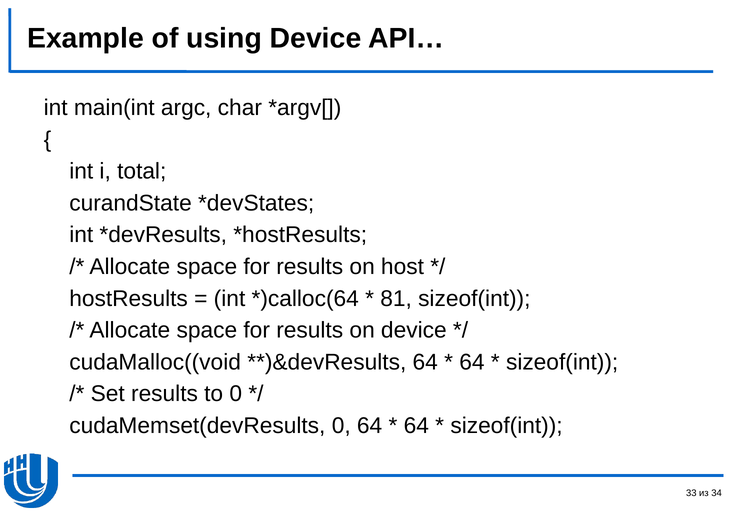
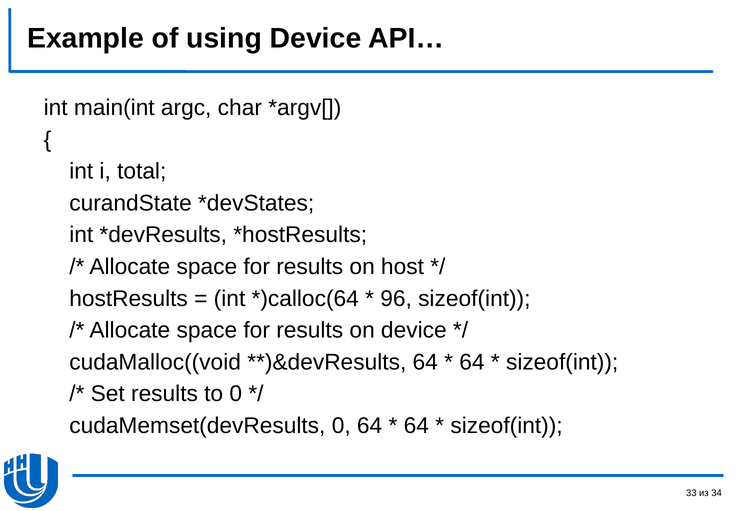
81: 81 -> 96 (396, 299)
